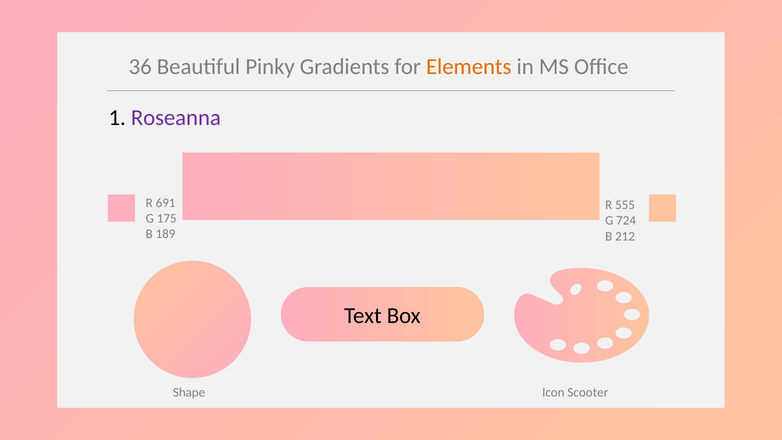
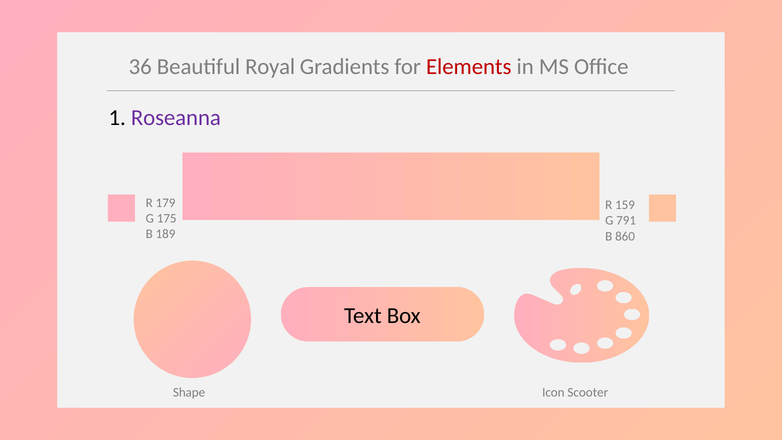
Pinky: Pinky -> Royal (270, 66)
Elements colour: orange -> red (469, 66)
691: 691 -> 179 (166, 203)
555: 555 -> 159 (625, 205)
724: 724 -> 791 (626, 221)
212: 212 -> 860 (625, 236)
